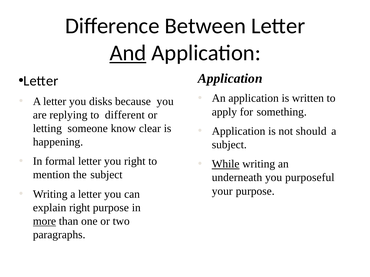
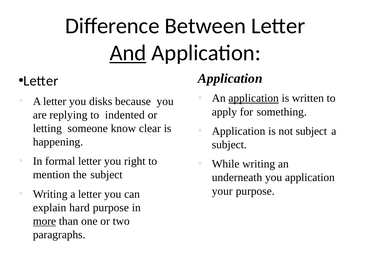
application underline: none -> present (254, 98)
different: different -> indented (125, 115)
not should: should -> subject (311, 131)
While underline: present -> none (226, 164)
you purposeful: purposeful -> application (310, 178)
explain right: right -> hard (79, 208)
